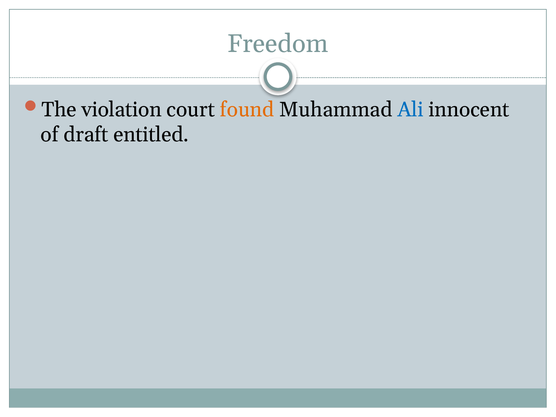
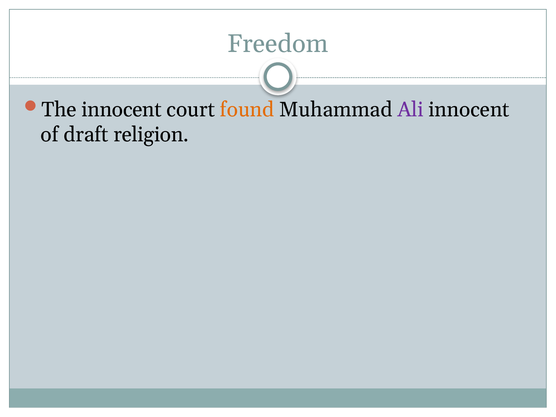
The violation: violation -> innocent (122, 110)
Ali colour: blue -> purple (411, 110)
entitled: entitled -> religion (151, 135)
